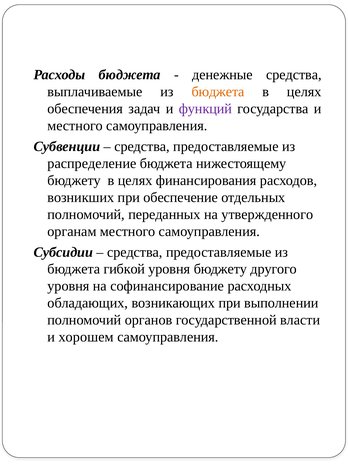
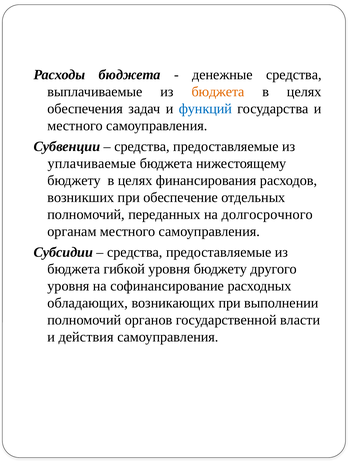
функций colour: purple -> blue (205, 109)
распределение: распределение -> уплачиваемые (92, 163)
утвержденного: утвержденного -> долгосрочного (267, 214)
хорошем: хорошем -> действия (86, 337)
